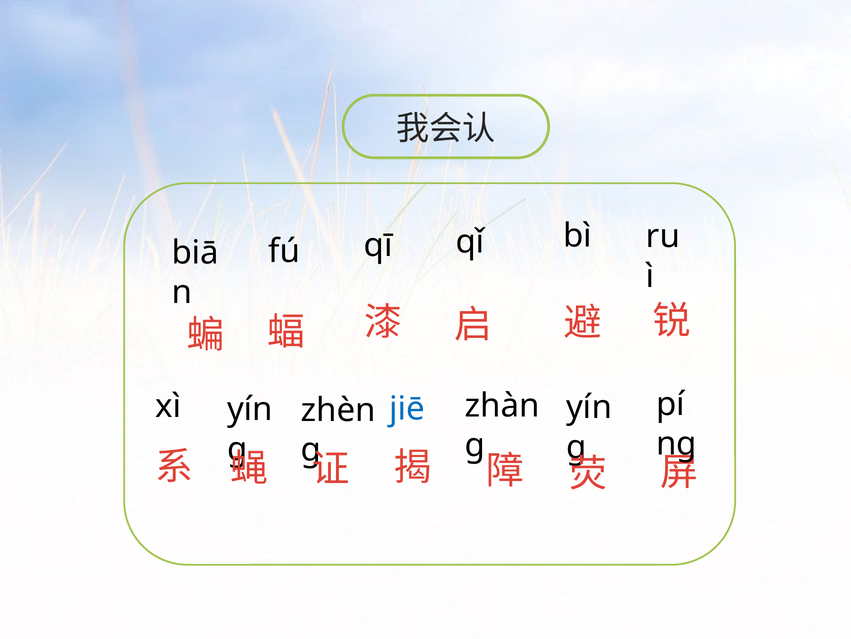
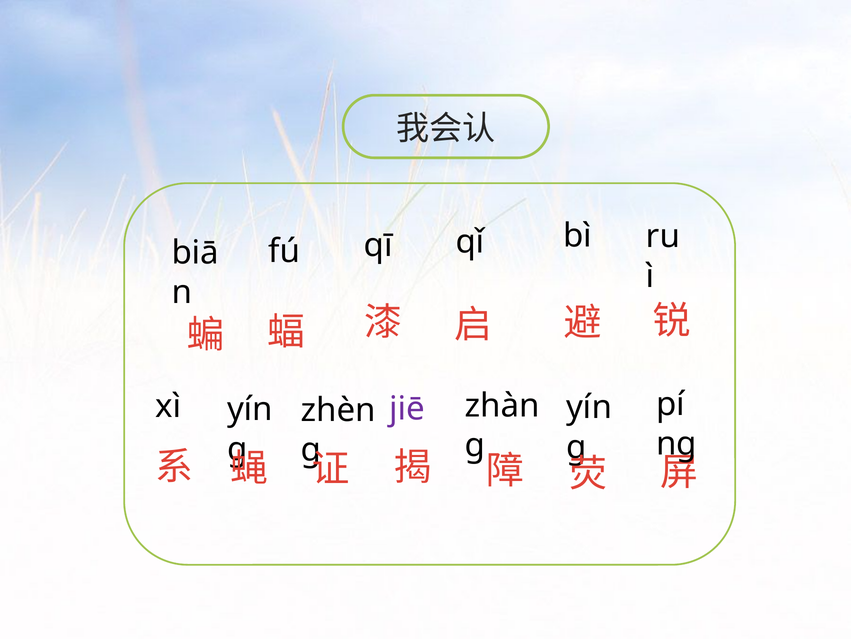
jiē colour: blue -> purple (407, 408)
